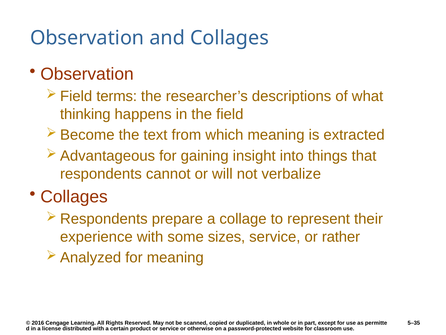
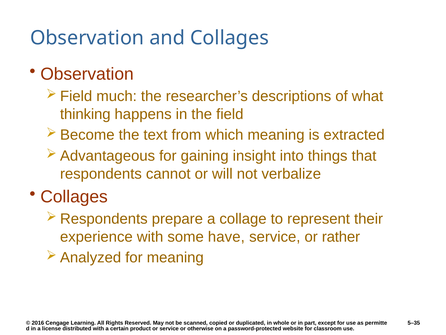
terms: terms -> much (117, 96)
sizes: sizes -> have (226, 236)
